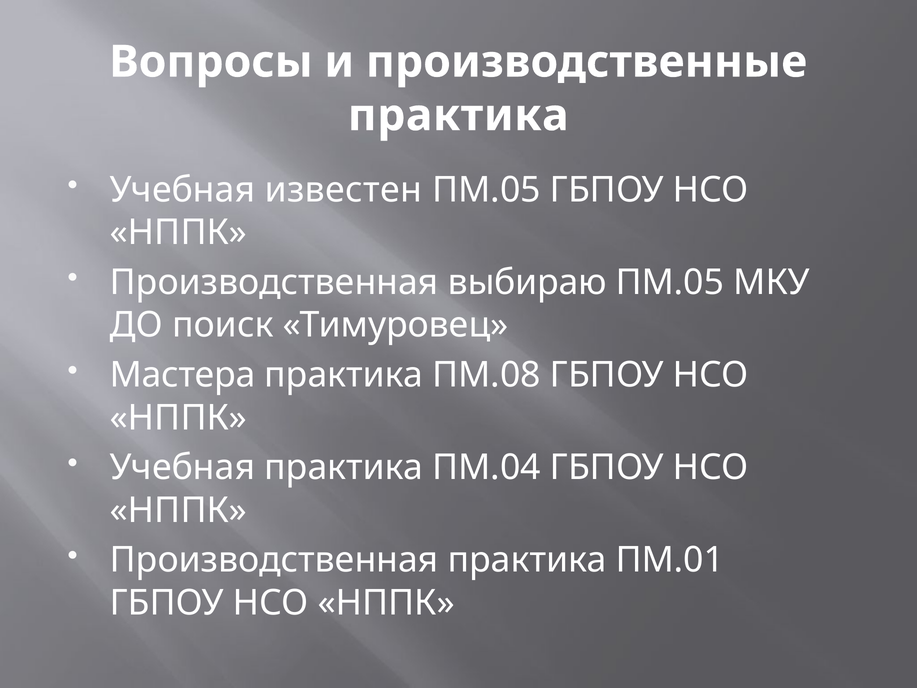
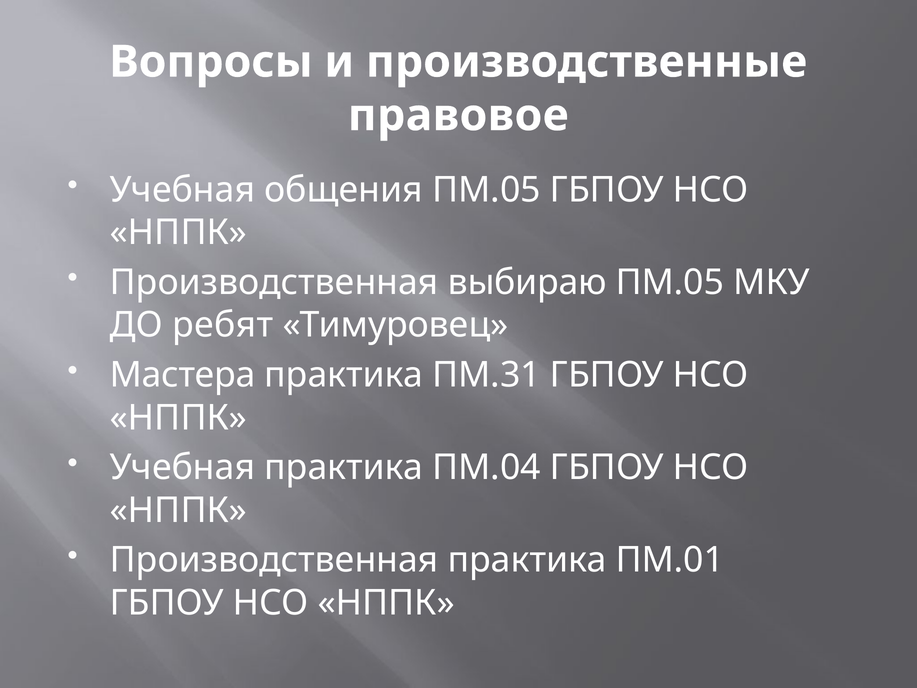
практика: практика -> правовое (458, 115)
известен: известен -> общения (344, 190)
поиск: поиск -> ребят (223, 325)
ПМ.08: ПМ.08 -> ПМ.31 (486, 375)
